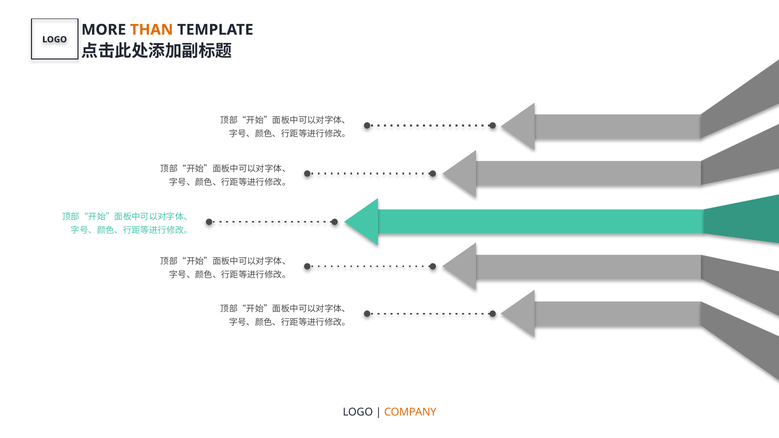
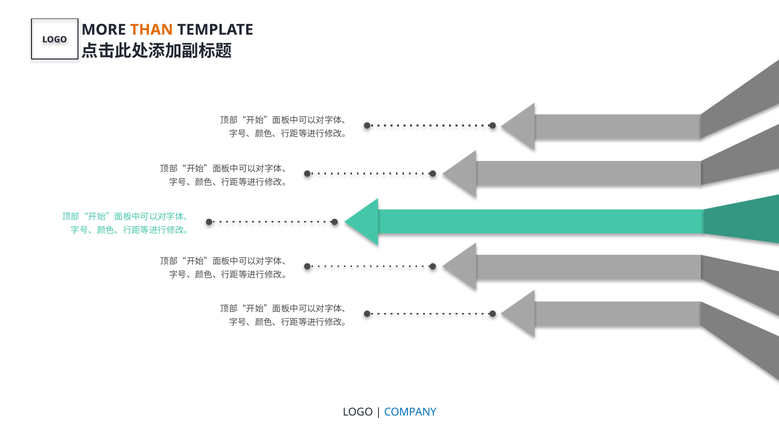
COMPANY colour: orange -> blue (410, 412)
